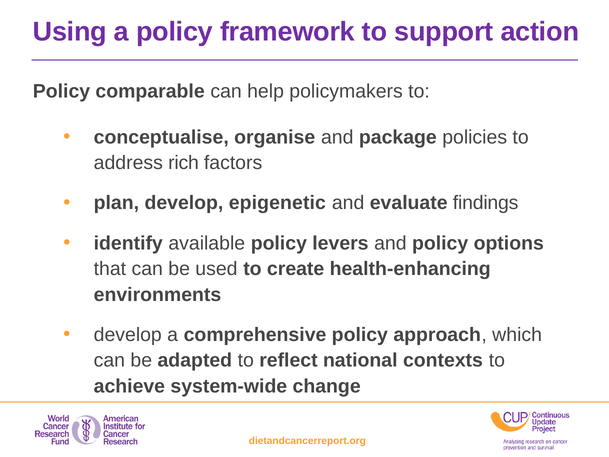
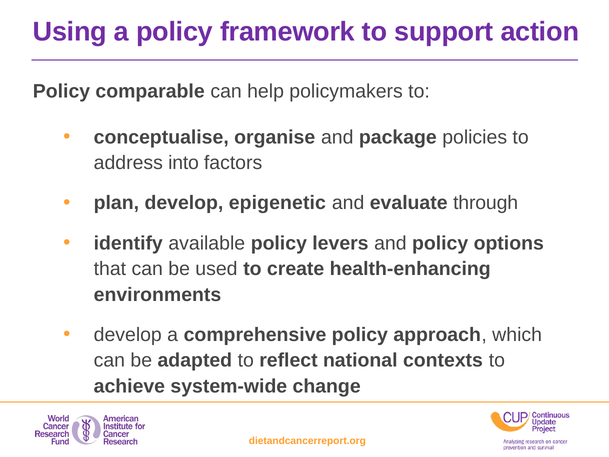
rich: rich -> into (184, 163)
findings: findings -> through (486, 203)
